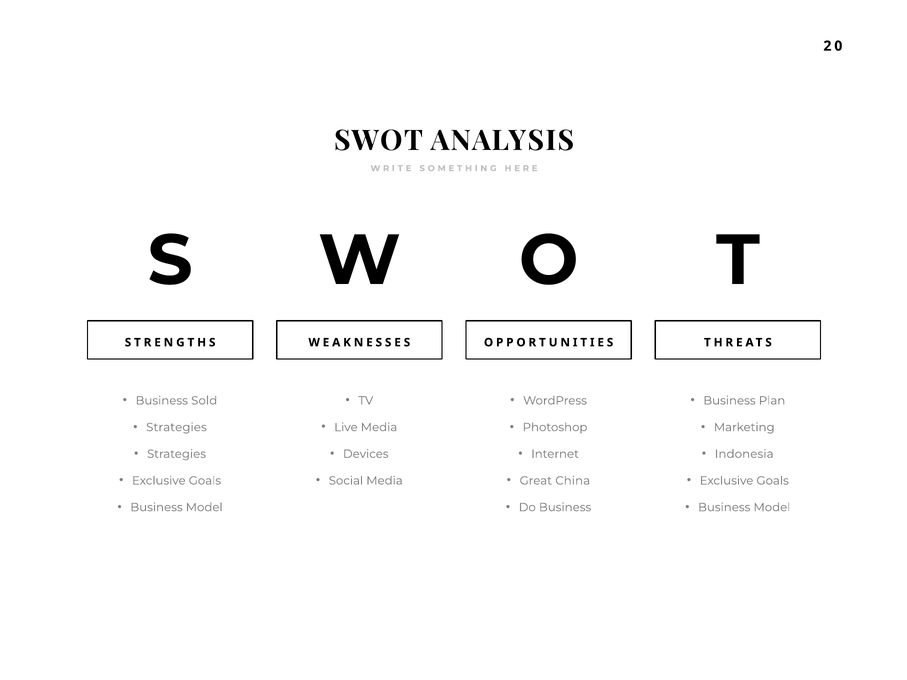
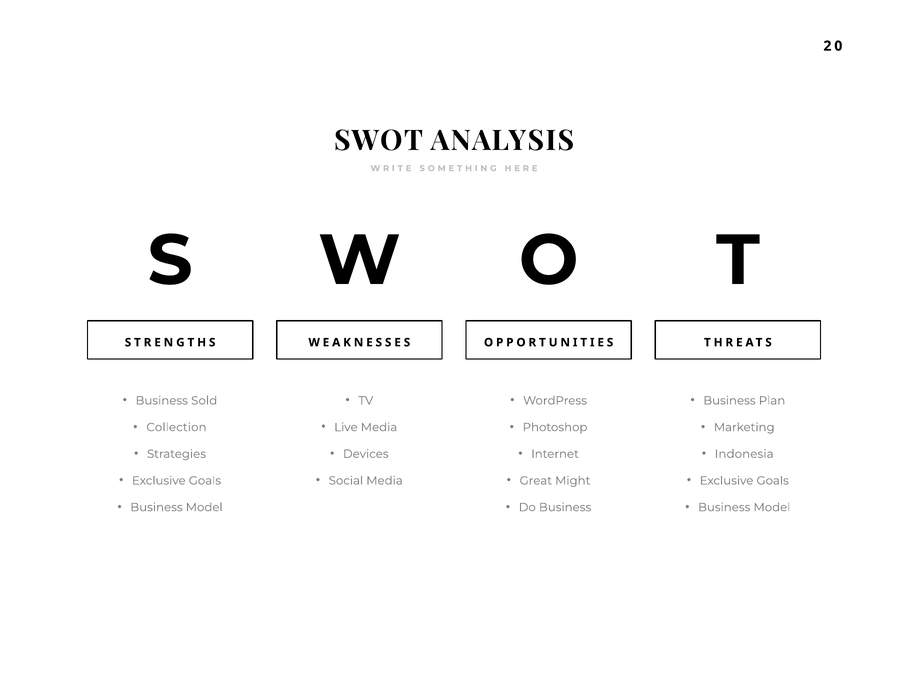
Strategies: Strategies -> Collection (176, 427)
China: China -> Might (573, 481)
